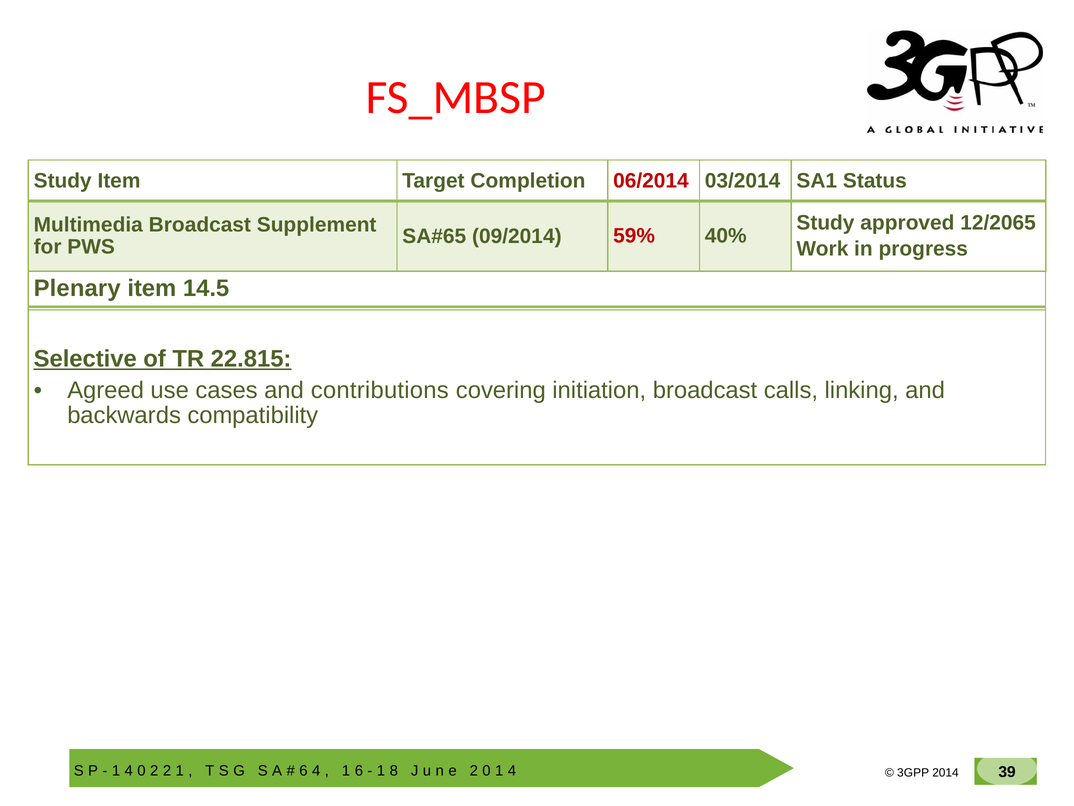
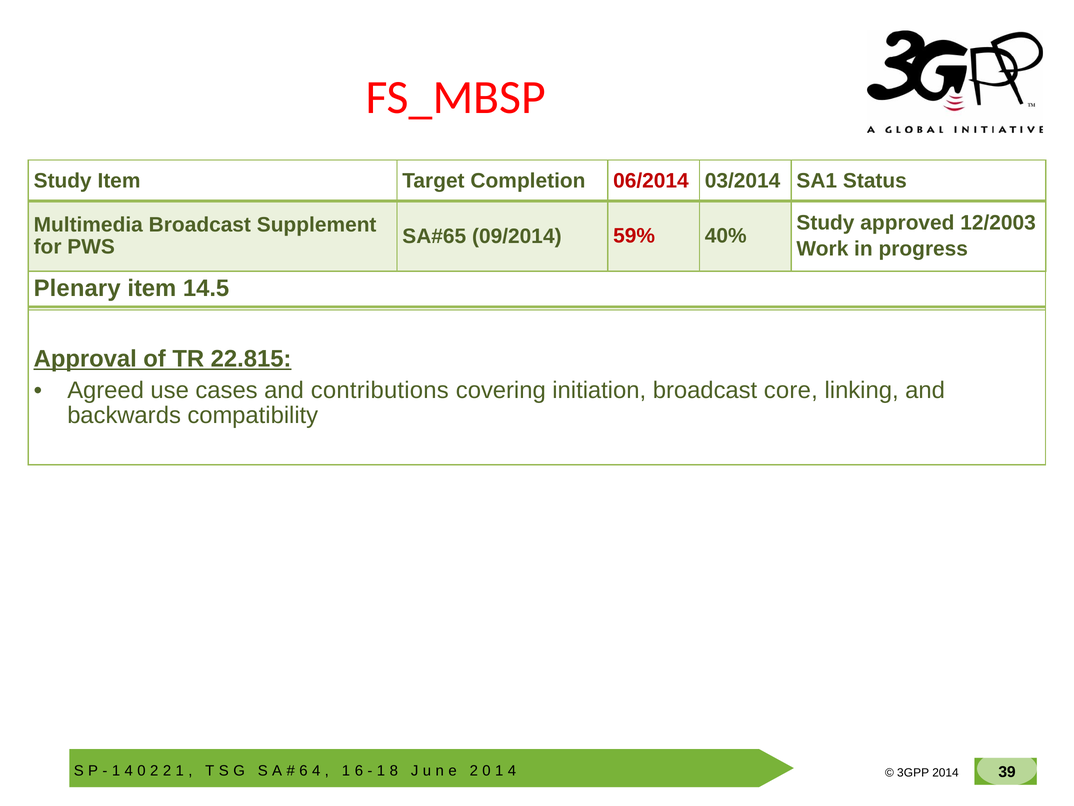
12/2065: 12/2065 -> 12/2003 (998, 223)
Selective: Selective -> Approval (85, 358)
calls: calls -> core (791, 390)
